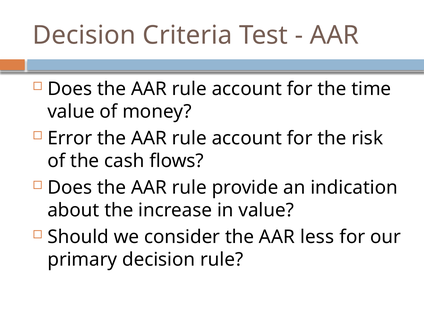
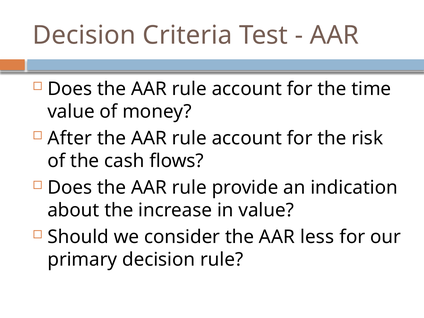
Error: Error -> After (70, 138)
